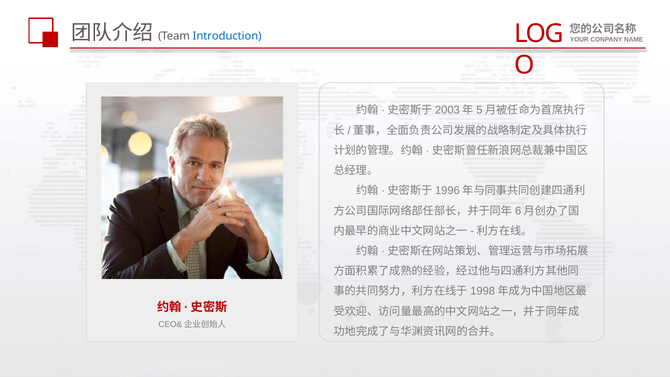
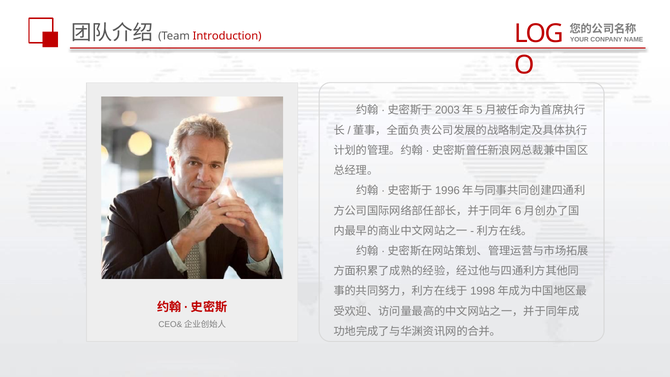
Introduction colour: blue -> red (227, 36)
